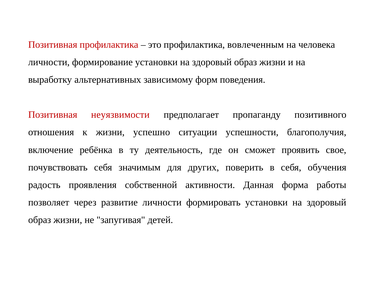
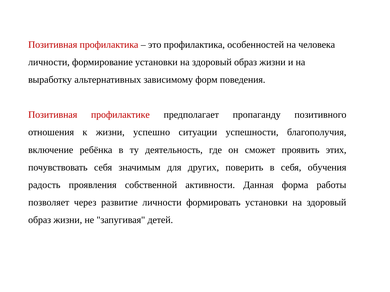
вовлеченным: вовлеченным -> особенностей (256, 45)
неуязвимости: неуязвимости -> профилактике (120, 115)
свое: свое -> этих (336, 150)
